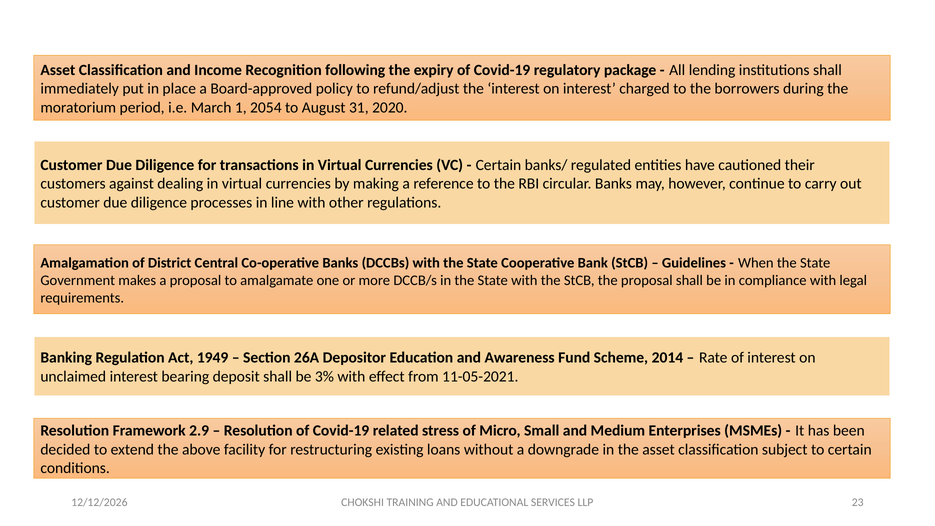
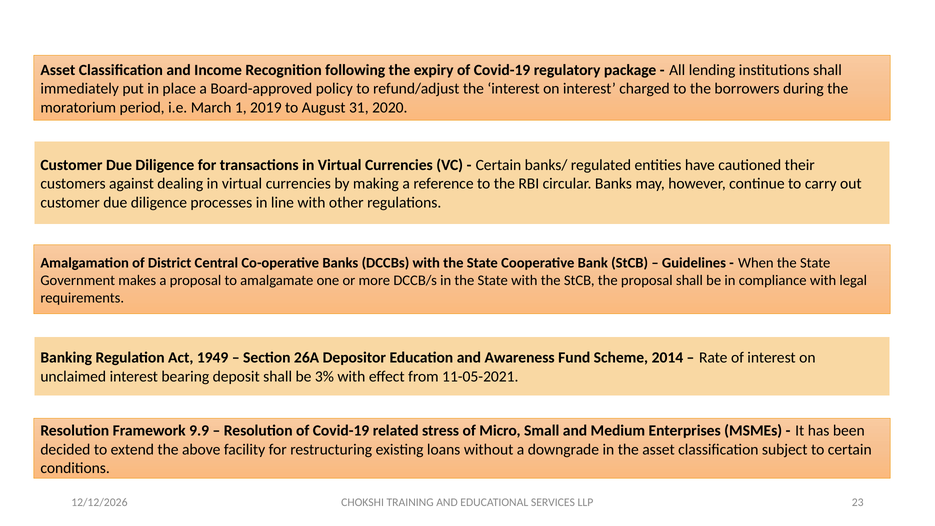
2054: 2054 -> 2019 (266, 107)
2.9: 2.9 -> 9.9 (199, 431)
